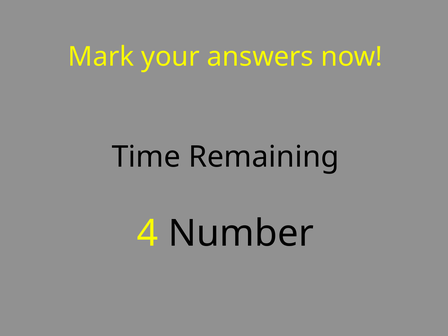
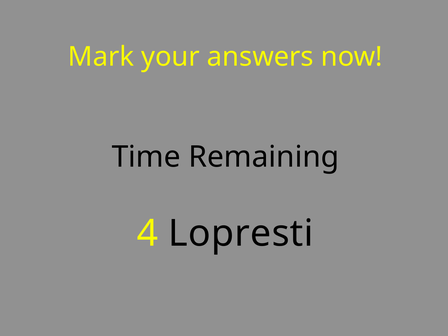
Number: Number -> Lopresti (241, 234)
